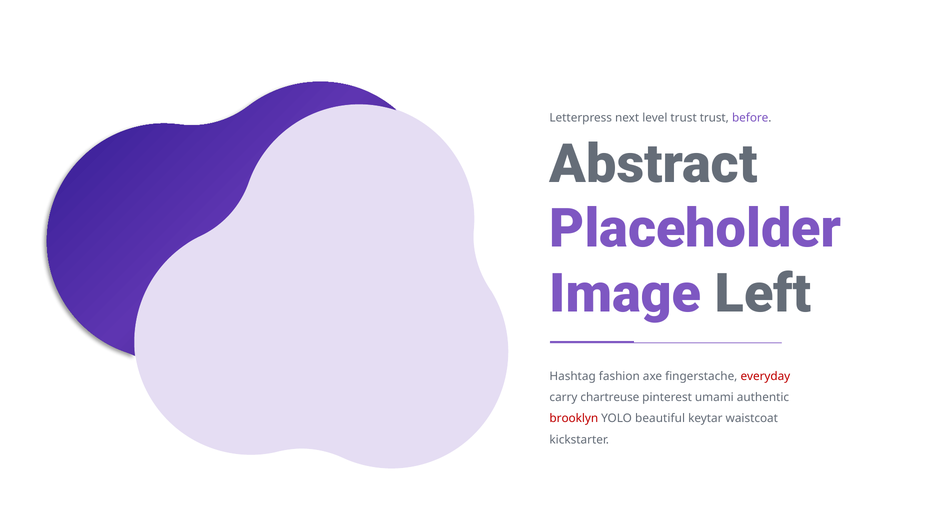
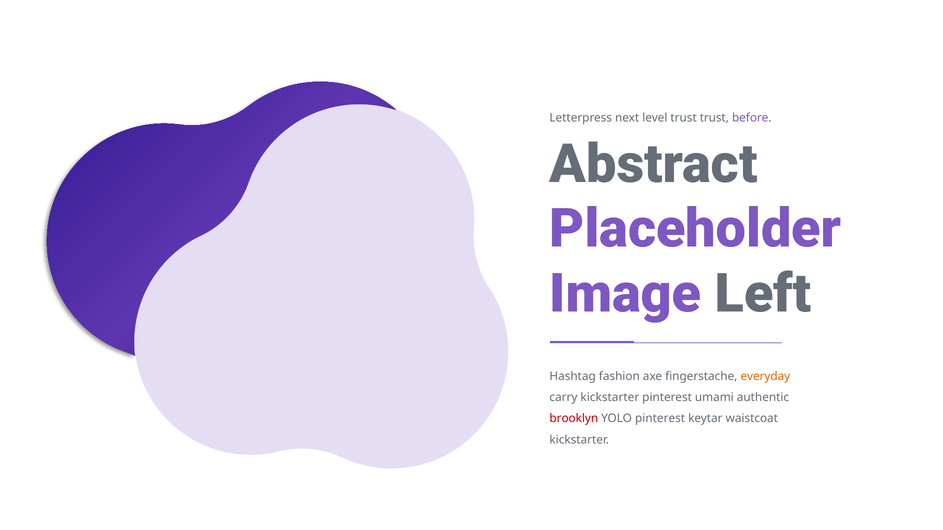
everyday colour: red -> orange (765, 377)
carry chartreuse: chartreuse -> kickstarter (610, 398)
YOLO beautiful: beautiful -> pinterest (660, 419)
